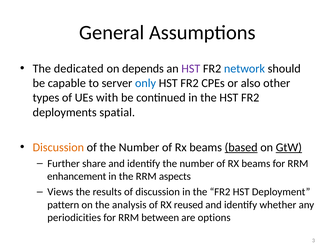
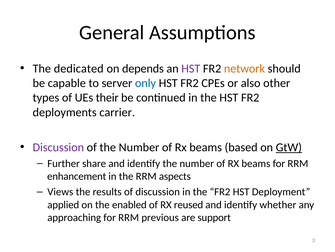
network colour: blue -> orange (244, 68)
with: with -> their (107, 97)
spatial: spatial -> carrier (117, 112)
Discussion colour: orange -> purple (58, 147)
based underline: present -> none (241, 147)
pattern: pattern -> applied (63, 204)
analysis: analysis -> enabled (129, 204)
periodicities: periodicities -> approaching (74, 217)
between: between -> previous (160, 217)
options: options -> support (214, 217)
